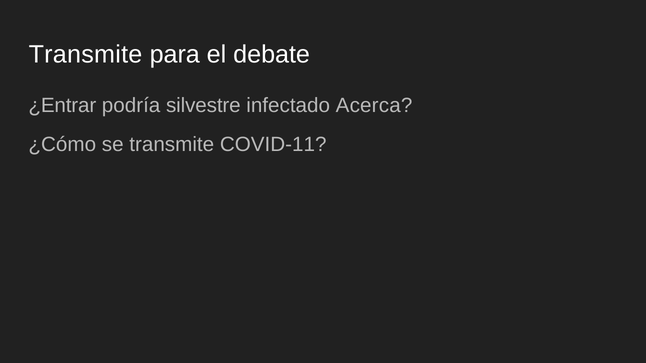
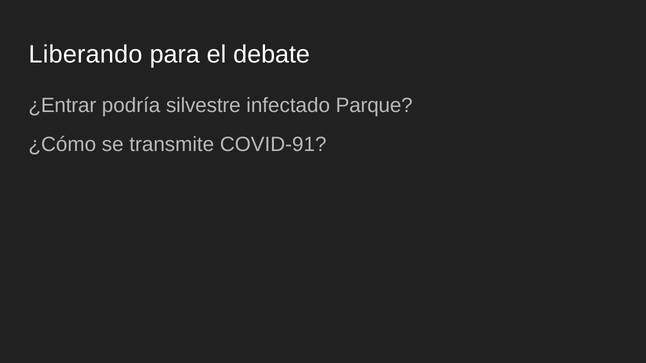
Transmite: Transmite -> Liberando (85, 55)
Acerca: Acerca -> Parque (374, 105)
COVID-11: COVID-11 -> COVID-91 (273, 145)
